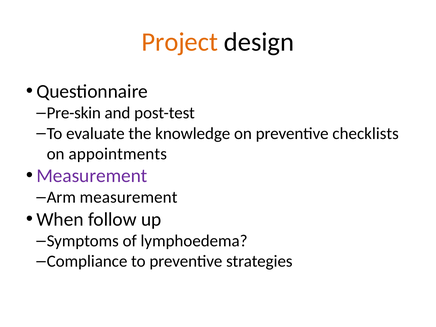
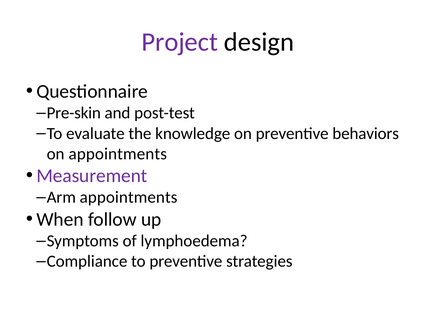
Project colour: orange -> purple (180, 42)
checklists: checklists -> behaviors (366, 133)
Arm measurement: measurement -> appointments (129, 197)
